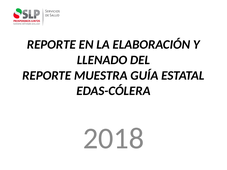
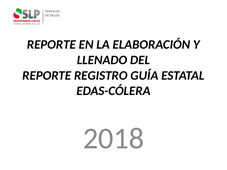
MUESTRA: MUESTRA -> REGISTRO (101, 76)
